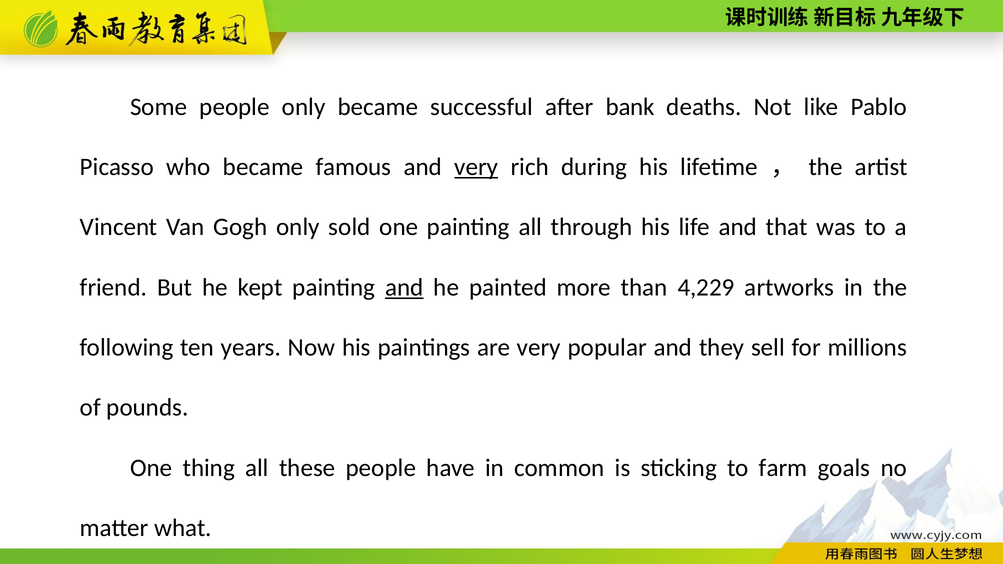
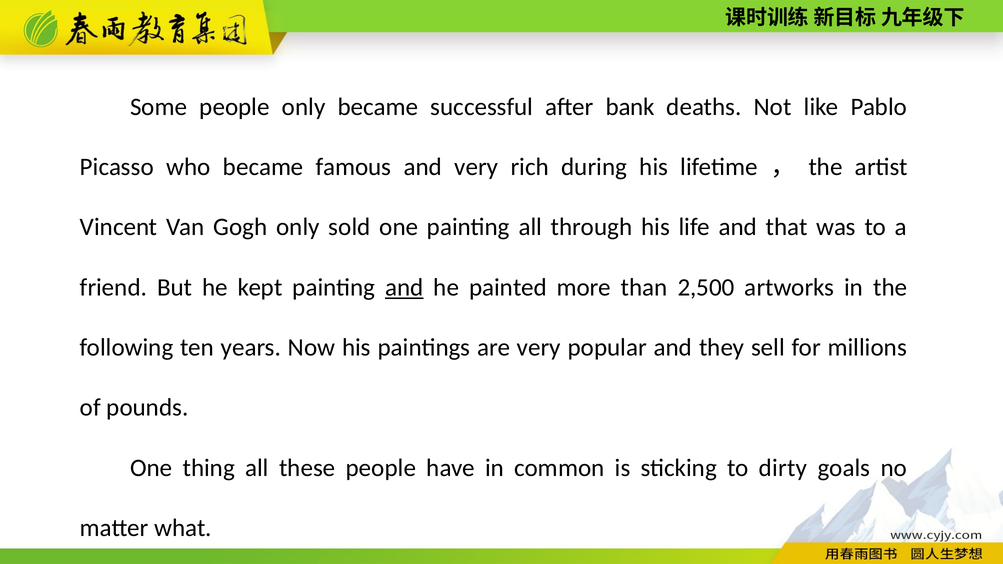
very underline: present -> none (476, 167)
4,229: 4,229 -> 2,500 (706, 287)
farm: farm -> dirty (783, 468)
